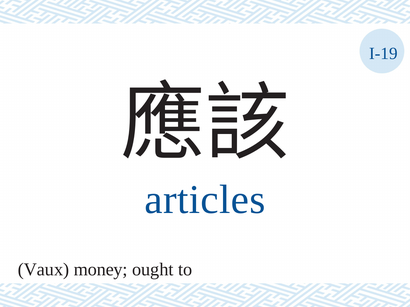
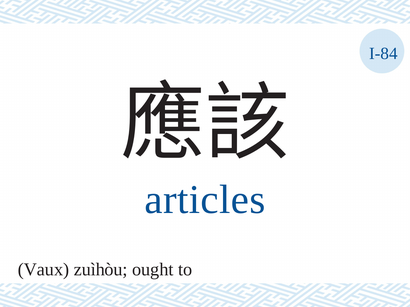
I-19: I-19 -> I-84 (383, 54)
money: money -> zuìhòu (101, 270)
